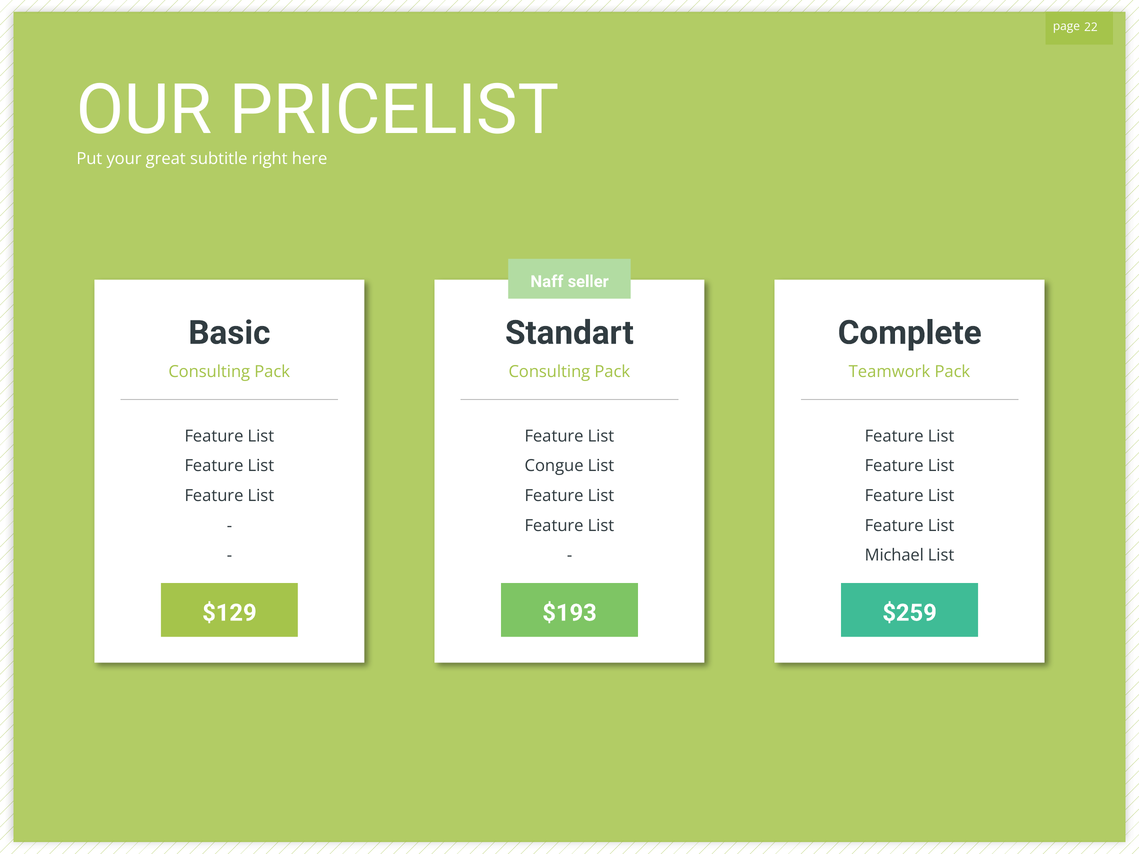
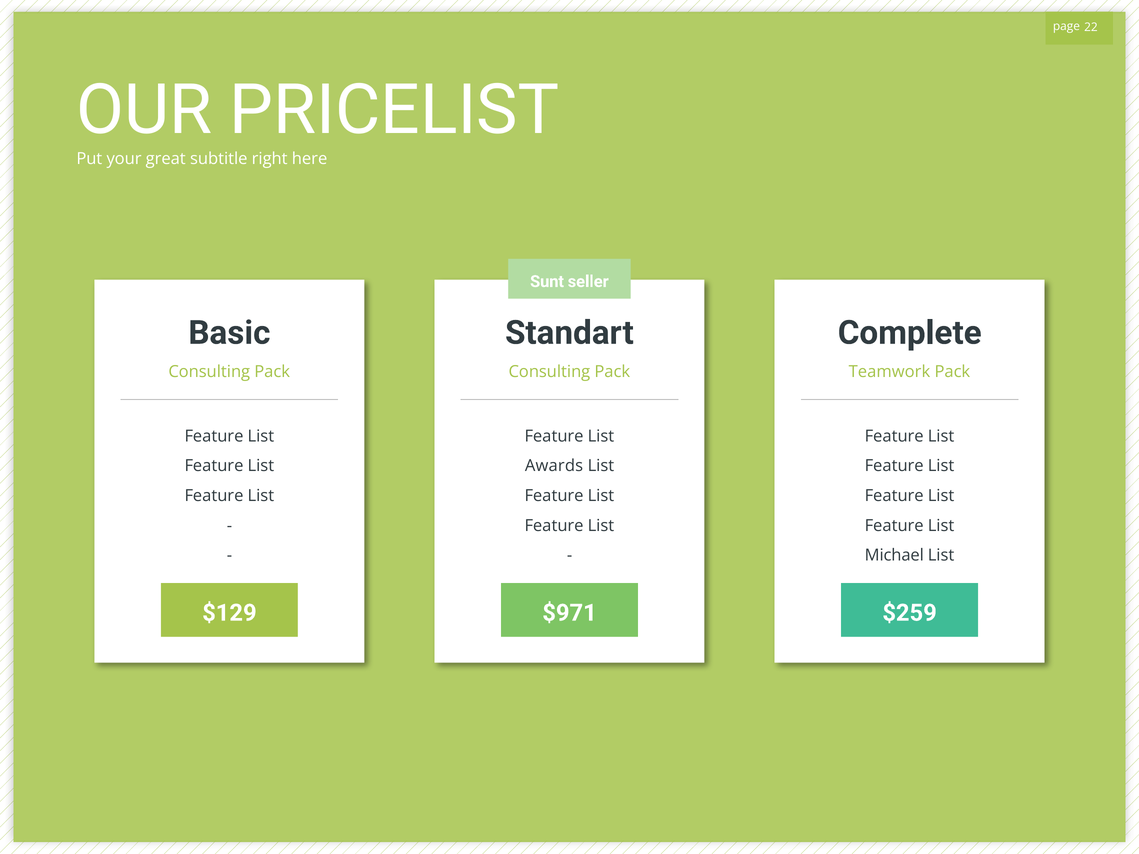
Naff: Naff -> Sunt (547, 282)
Congue: Congue -> Awards (554, 466)
$193: $193 -> $971 (570, 613)
